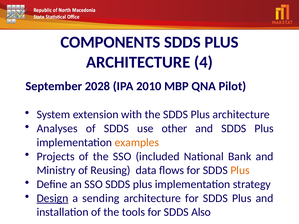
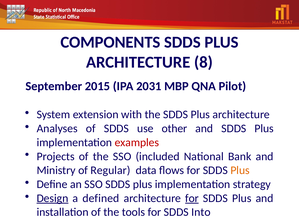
4: 4 -> 8 (203, 62)
2028: 2028 -> 2015 (97, 86)
2010: 2010 -> 2031 (149, 86)
examples colour: orange -> red (137, 143)
Reusing: Reusing -> Regular (110, 171)
sending: sending -> defined (101, 198)
for underline: none -> present (192, 198)
Also: Also -> Into (201, 212)
